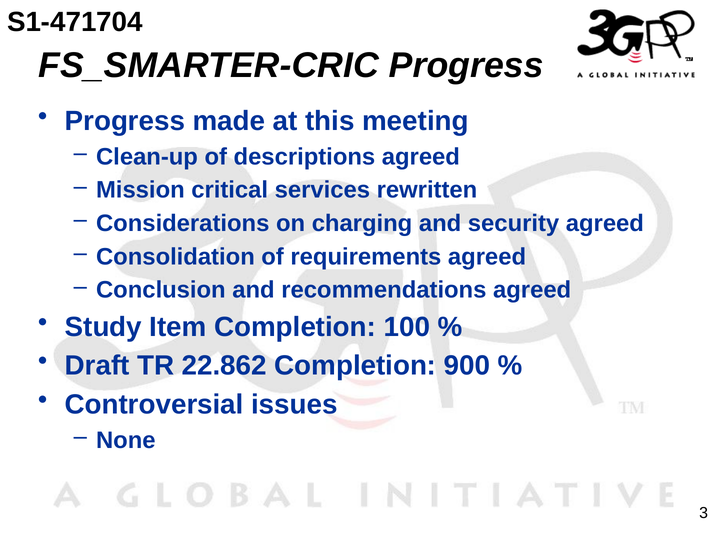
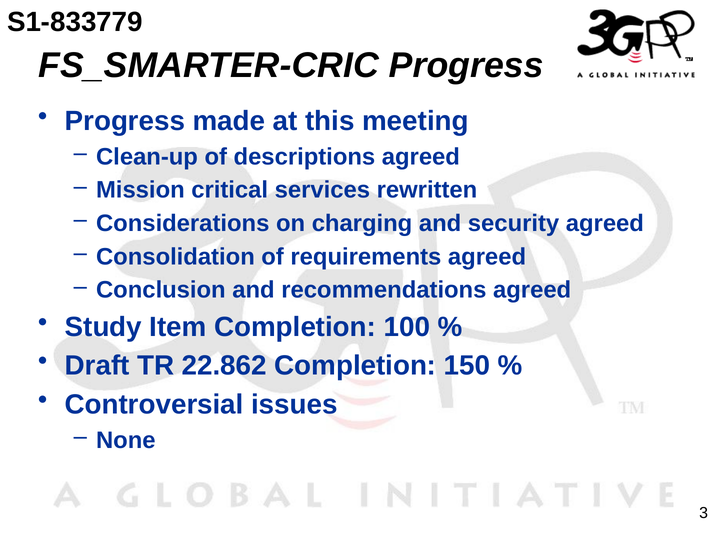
S1-471704: S1-471704 -> S1-833779 (75, 22)
900: 900 -> 150 (467, 366)
